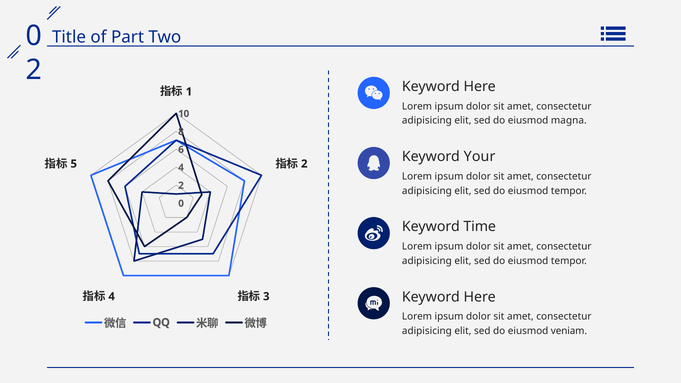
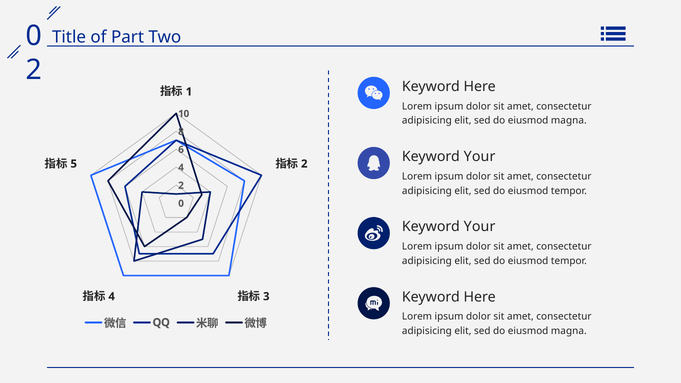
Time: Time -> Your (480, 227)
veniam: veniam -> magna (569, 331)
